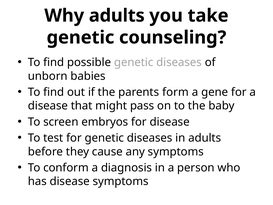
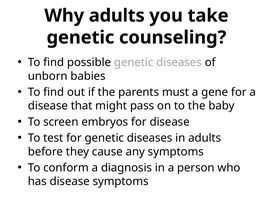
form: form -> must (176, 92)
